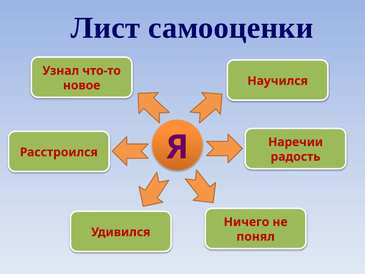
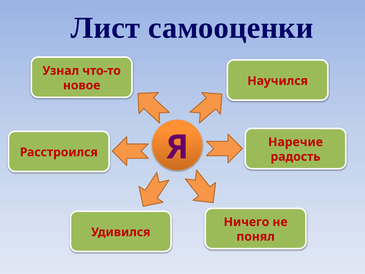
Наречии: Наречии -> Наречие (295, 142)
